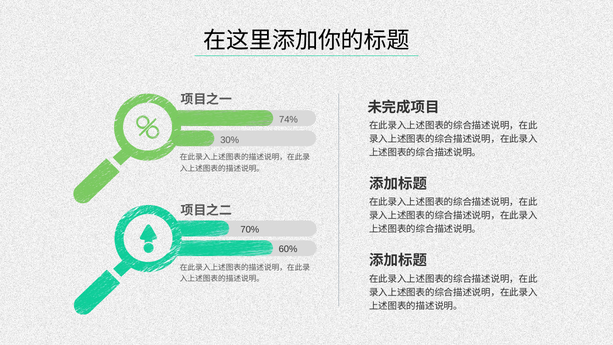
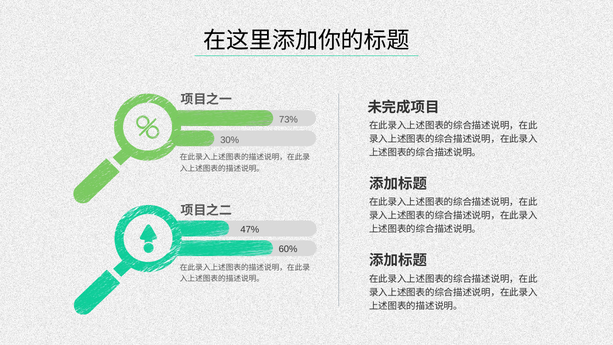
74%: 74% -> 73% (288, 120)
70%: 70% -> 47% (250, 229)
